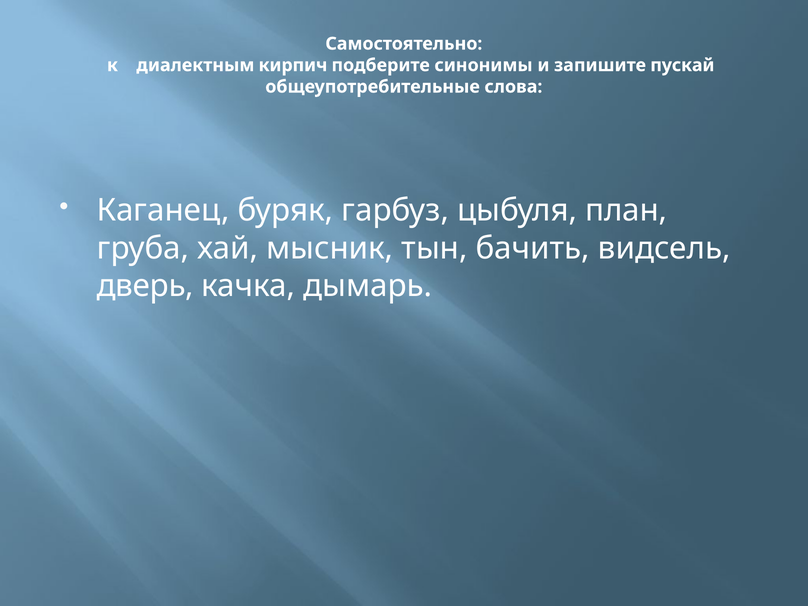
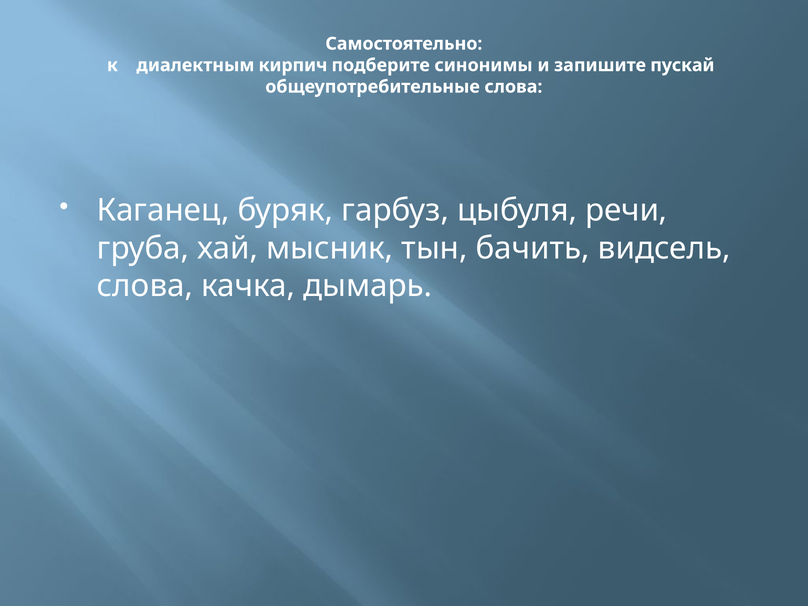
план: план -> речи (626, 210)
дверь: дверь -> слова (145, 286)
